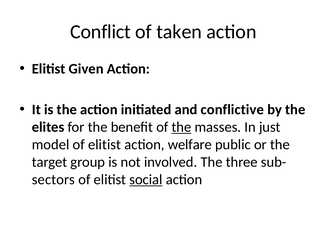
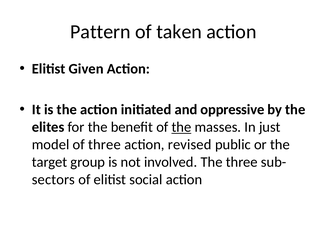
Conflict: Conflict -> Pattern (100, 32)
conflictive: conflictive -> oppressive (232, 109)
model of elitist: elitist -> three (104, 144)
welfare: welfare -> revised (190, 144)
social underline: present -> none (146, 179)
